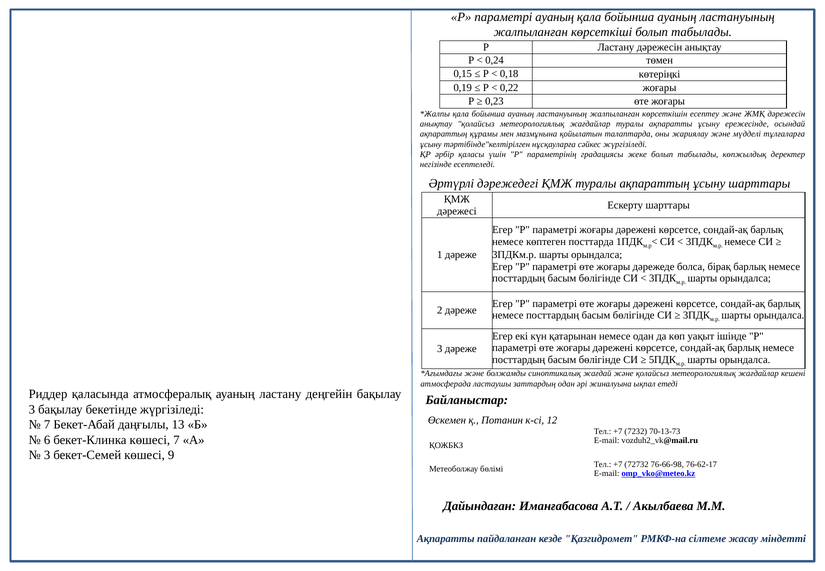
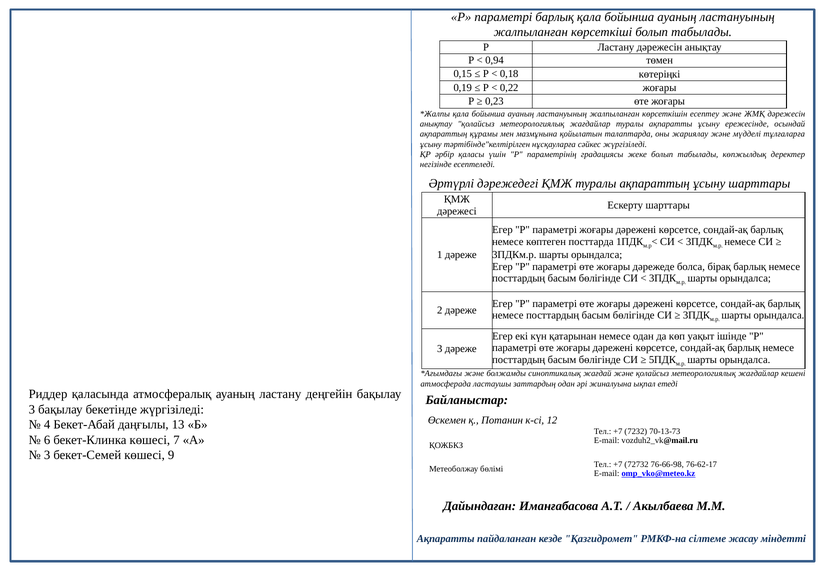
параметрі ауаның: ауаның -> барлық (555, 17)
0,24: 0,24 -> 0,94 (495, 60)
7: 7 -> 4 (47, 425)
